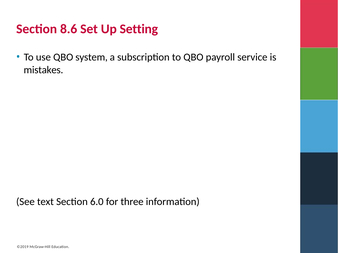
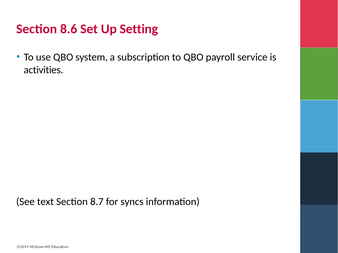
mistakes: mistakes -> activities (43, 70)
6.0: 6.0 -> 8.7 (97, 202)
three: three -> syncs (132, 202)
